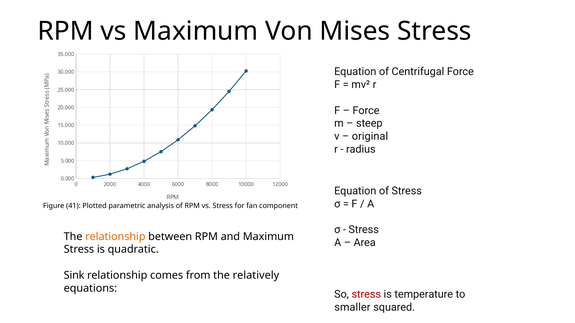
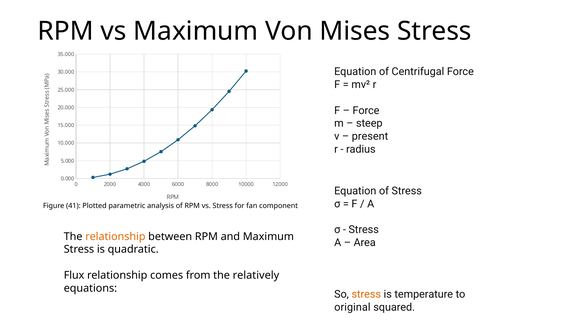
original: original -> present (370, 137)
Sink: Sink -> Flux (74, 276)
stress colour: red -> orange (366, 295)
smaller: smaller -> original (352, 308)
